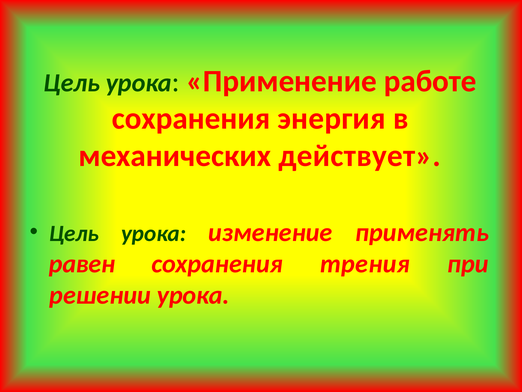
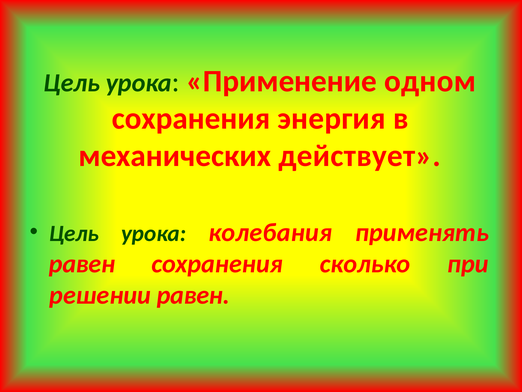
работе: работе -> одном (430, 81)
изменение: изменение -> колебания (270, 232)
трения: трения -> сколько (365, 263)
решении урока: урока -> равен (193, 295)
